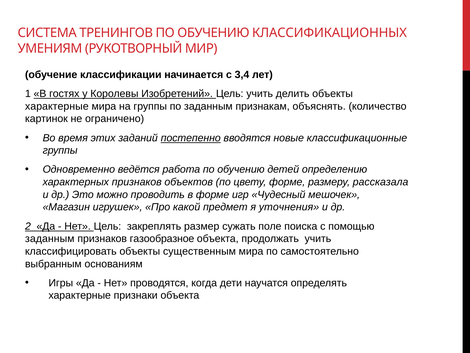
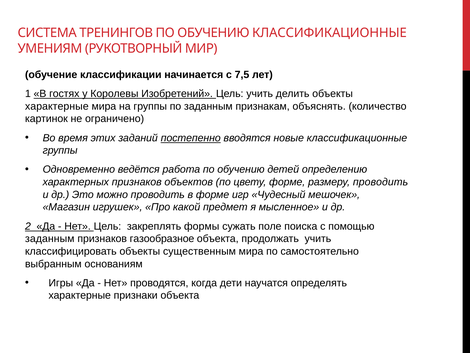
ОБУЧЕНИЮ КЛАССИФИКАЦИОННЫХ: КЛАССИФИКАЦИОННЫХ -> КЛАССИФИКАЦИОННЫЕ (329, 33)
3,4: 3,4 -> 7,5 (242, 75)
размеру рассказала: рассказала -> проводить (381, 182)
уточнения: уточнения -> мысленное (289, 207)
размер: размер -> формы (202, 226)
